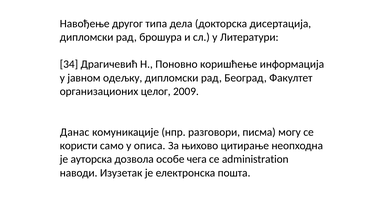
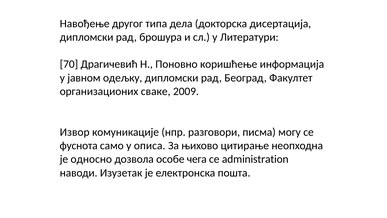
34: 34 -> 70 (69, 64)
целог: целог -> сваке (156, 91)
Данас: Данас -> Извор (75, 132)
користи: користи -> фуснота (79, 145)
ауторска: ауторска -> односно (91, 159)
